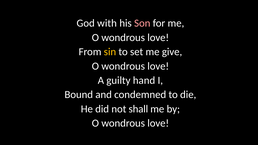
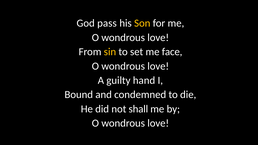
with: with -> pass (107, 23)
Son colour: pink -> yellow (142, 23)
give: give -> face (172, 52)
